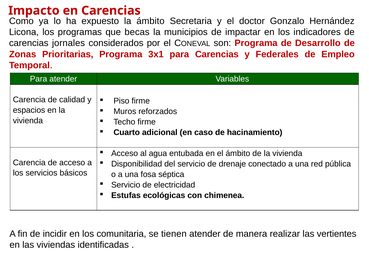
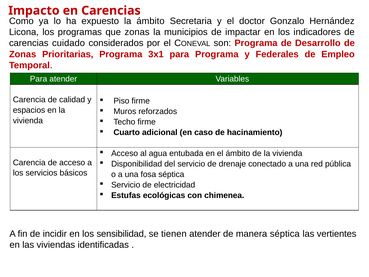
que becas: becas -> zonas (137, 32)
jornales: jornales -> cuidado (68, 43)
para Carencias: Carencias -> Programa (217, 54)
comunitaria: comunitaria -> sensibilidad (121, 234)
manera realizar: realizar -> séptica (285, 234)
